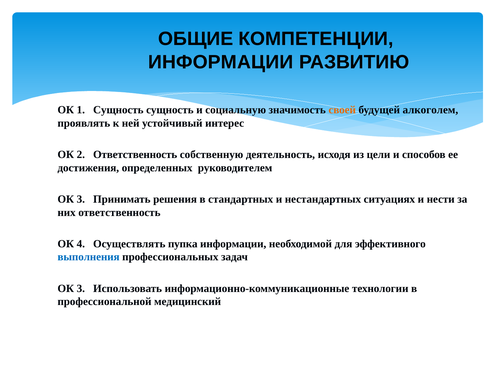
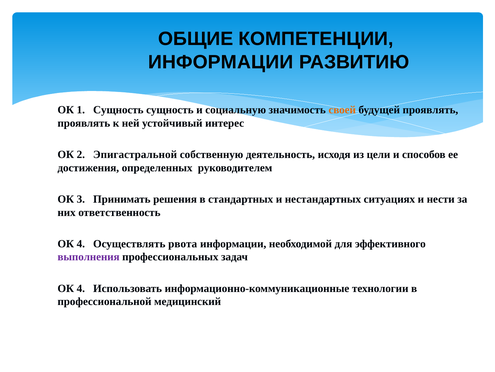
будущей алкоголем: алкоголем -> проявлять (430, 110)
2 Ответственность: Ответственность -> Эпигастральной (135, 154)
пупка: пупка -> рвота (183, 243)
выполнения colour: blue -> purple (89, 256)
3: 3 -> 4 (81, 288)
